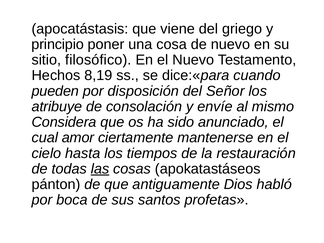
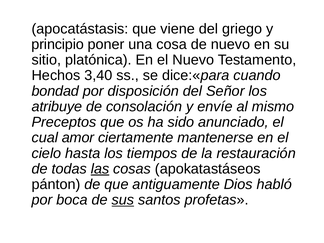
filosófico: filosófico -> platónica (98, 60)
8,19: 8,19 -> 3,40 (98, 75)
pueden: pueden -> bondad (55, 91)
Considera: Considera -> Preceptos (64, 122)
sus underline: none -> present (123, 200)
